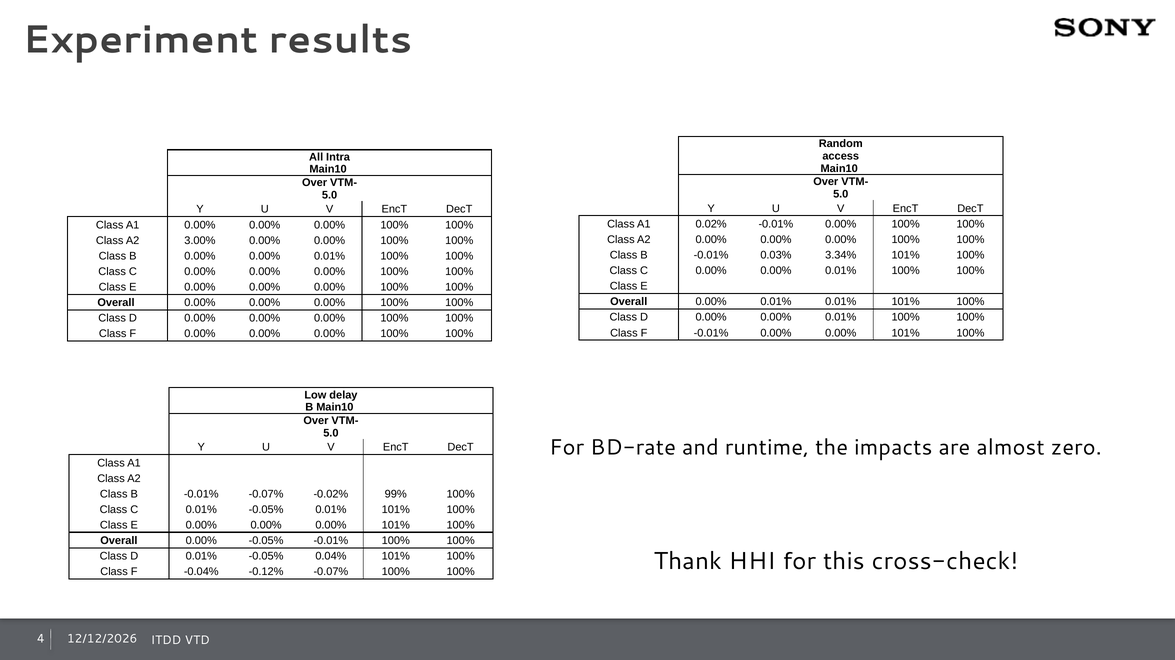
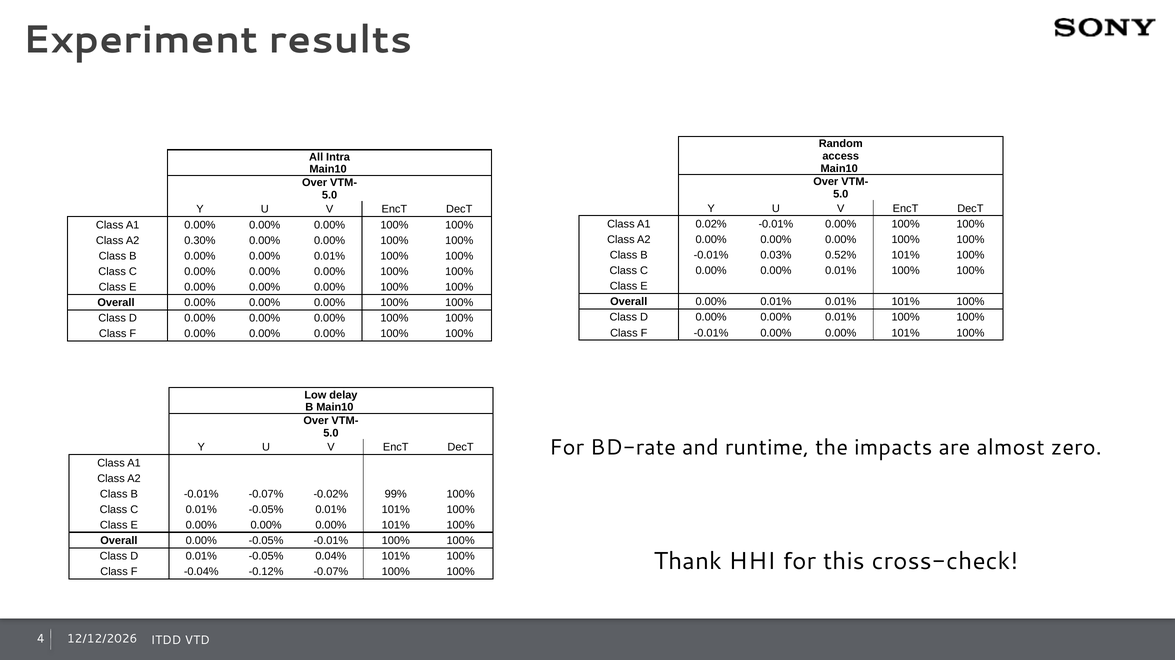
3.00%: 3.00% -> 0.30% (200, 240)
3.34%: 3.34% -> 0.52% (841, 255)
